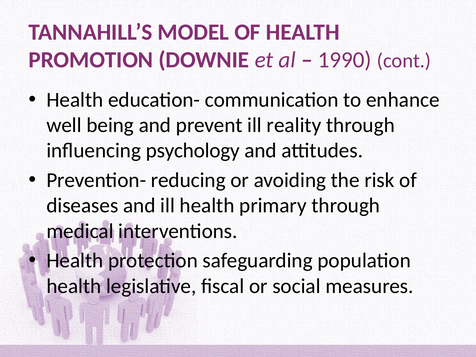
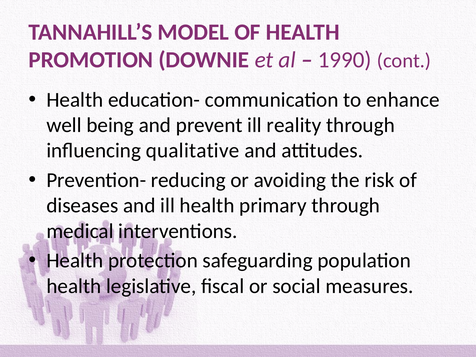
psychology: psychology -> qualitative (193, 151)
